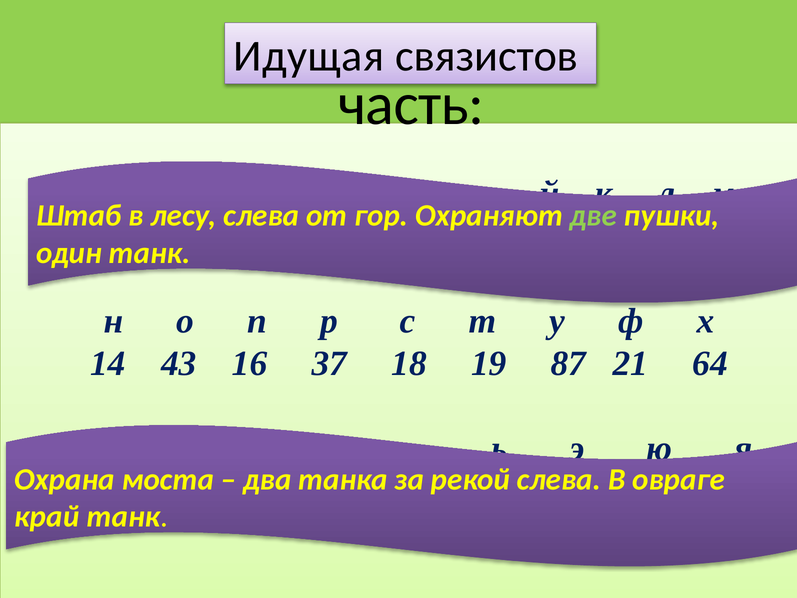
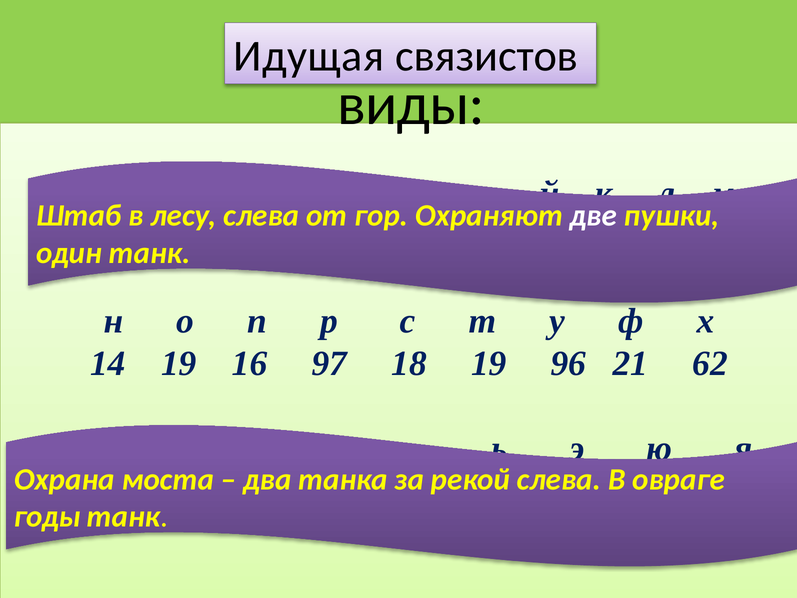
часть: часть -> виды (411, 104)
две colour: light green -> white (593, 216)
14 43: 43 -> 19 (179, 363)
37: 37 -> 97 (329, 363)
87: 87 -> 96 (568, 363)
64: 64 -> 62 (710, 363)
край: край -> годы (47, 516)
